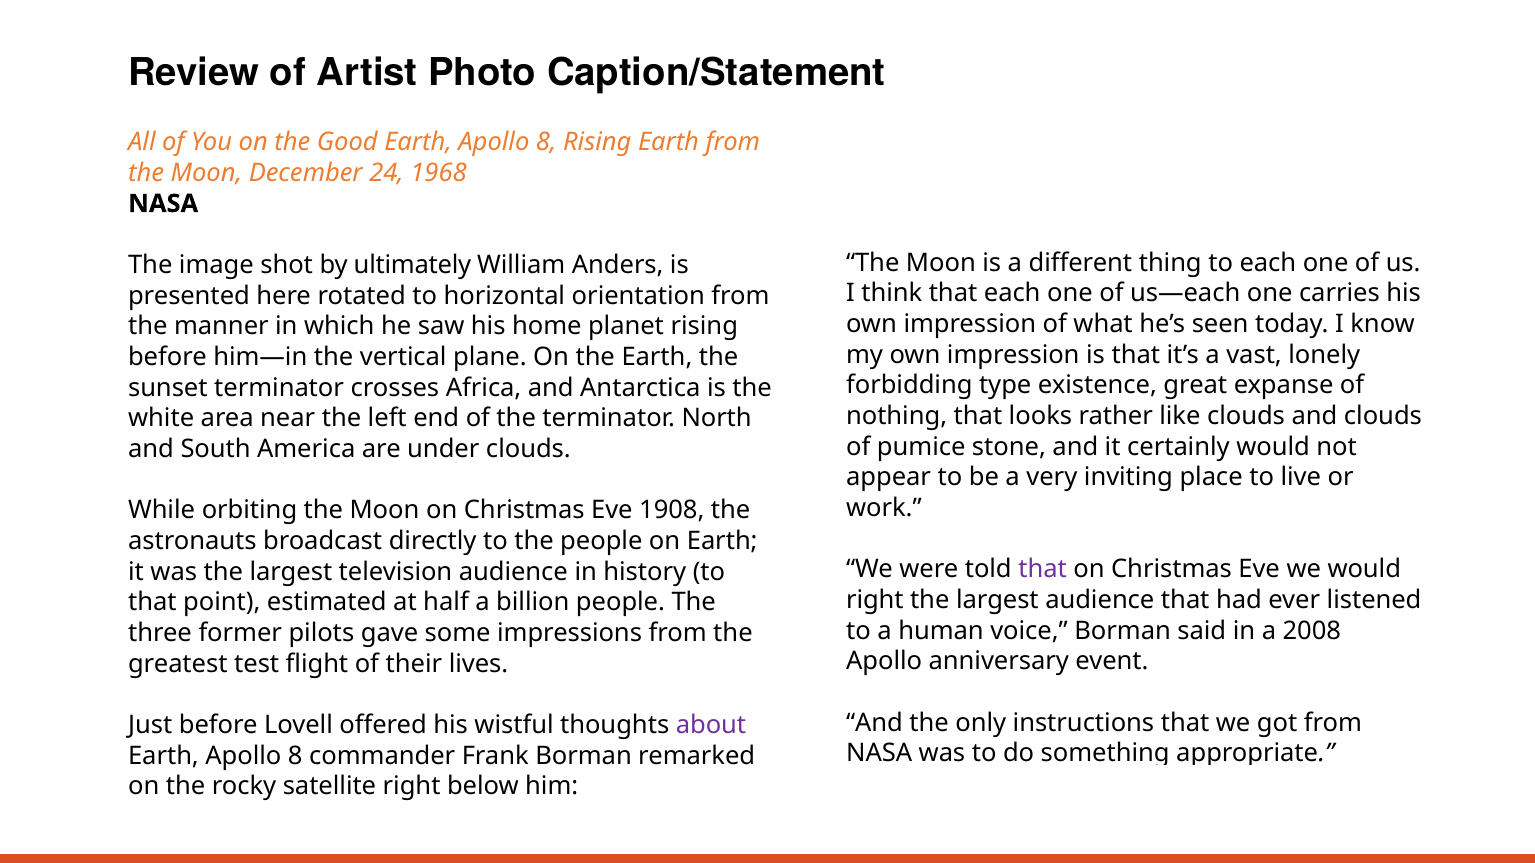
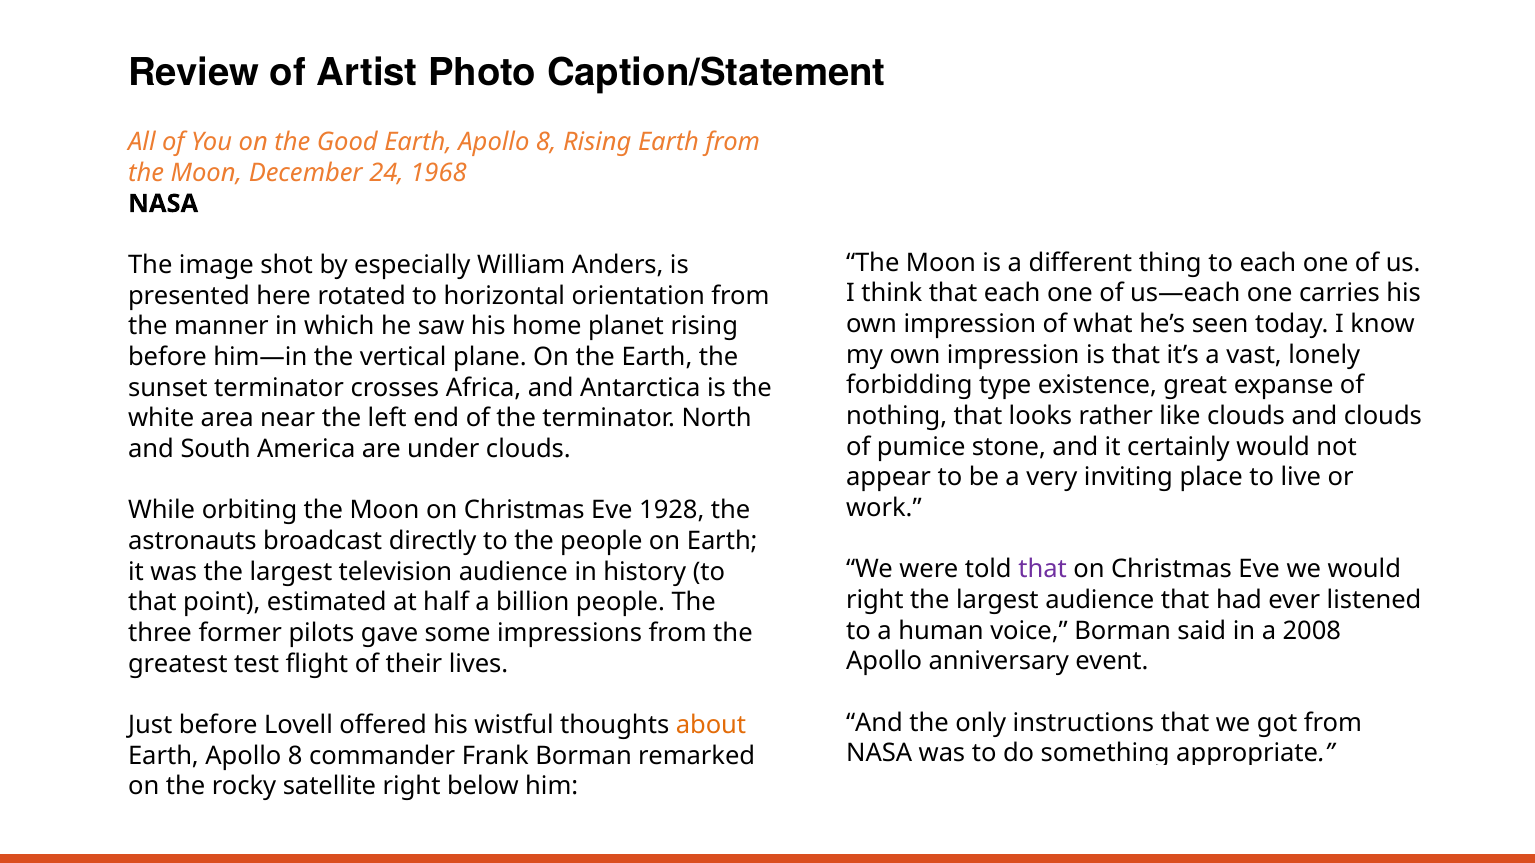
ultimately: ultimately -> especially (412, 265)
1908: 1908 -> 1928 (672, 511)
about colour: purple -> orange (711, 725)
